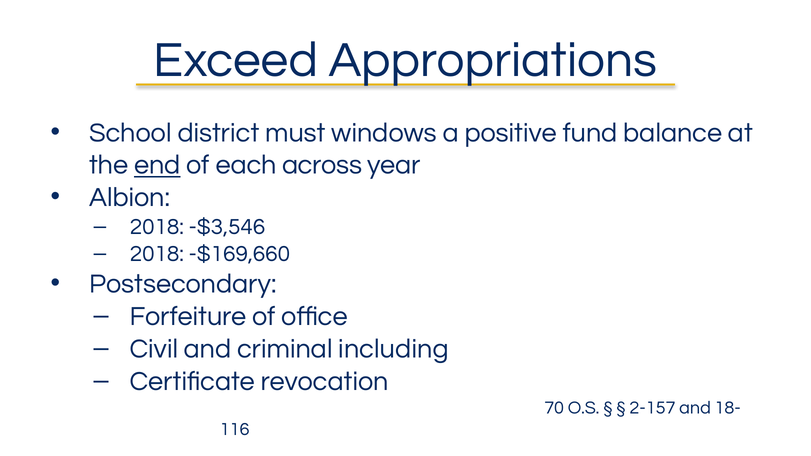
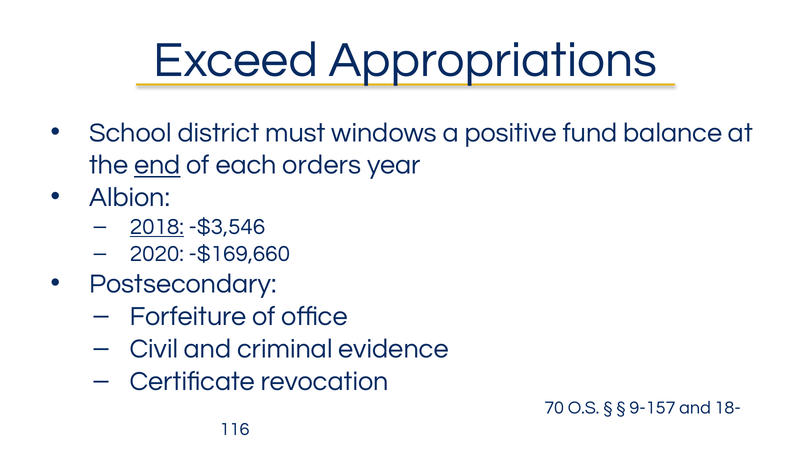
across: across -> orders (322, 165)
2018 underline: none -> present (157, 227)
2018: 2018 -> 2020 (157, 254)
including: including -> evidence (394, 349)
2-157: 2-157 -> 9-157 (652, 408)
